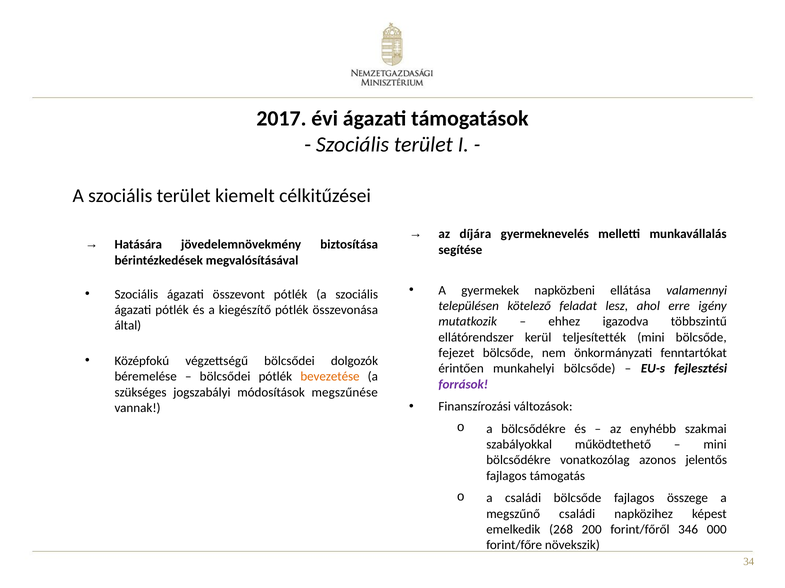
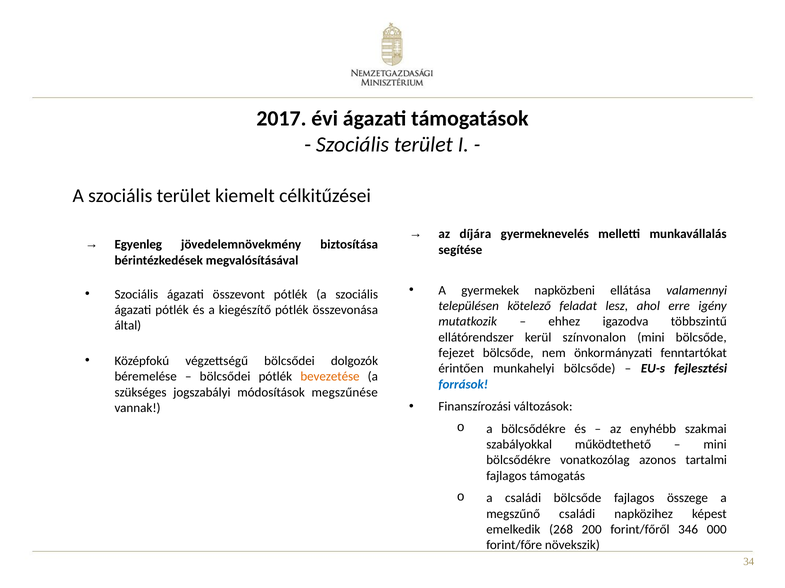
Hatására: Hatására -> Egyenleg (138, 245)
teljesítették: teljesítették -> színvonalon (594, 338)
források colour: purple -> blue (463, 385)
jelentős: jelentős -> tartalmi (706, 461)
